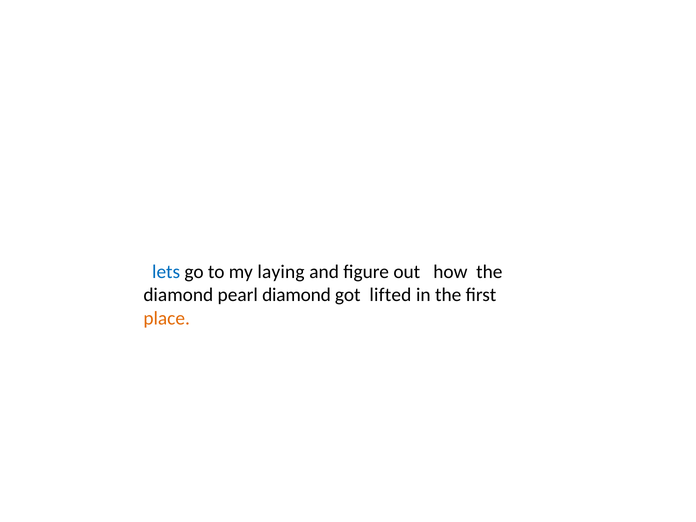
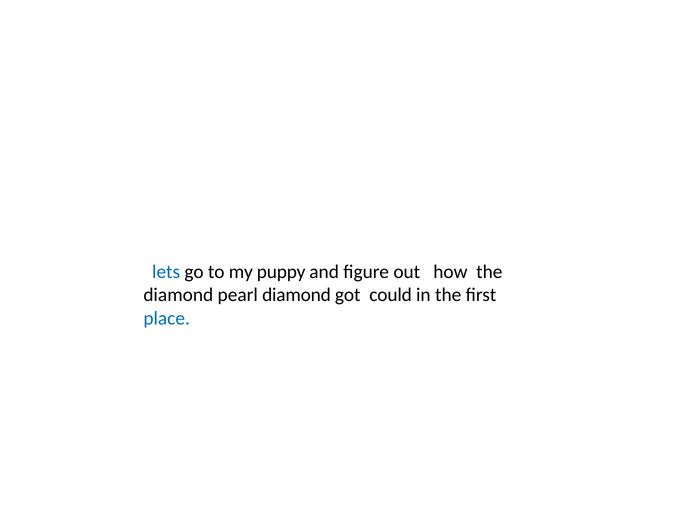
laying: laying -> puppy (281, 272)
lifted: lifted -> could (391, 295)
place colour: orange -> blue (167, 318)
